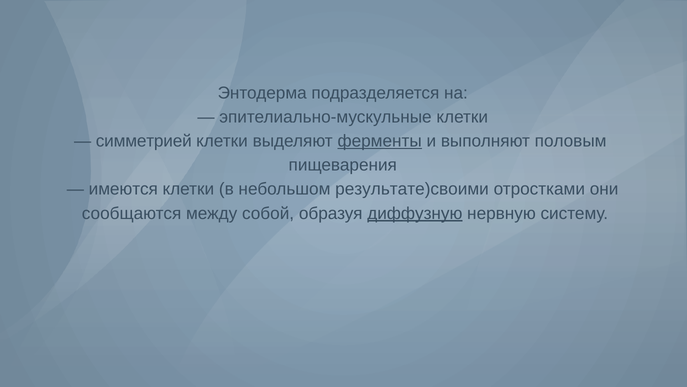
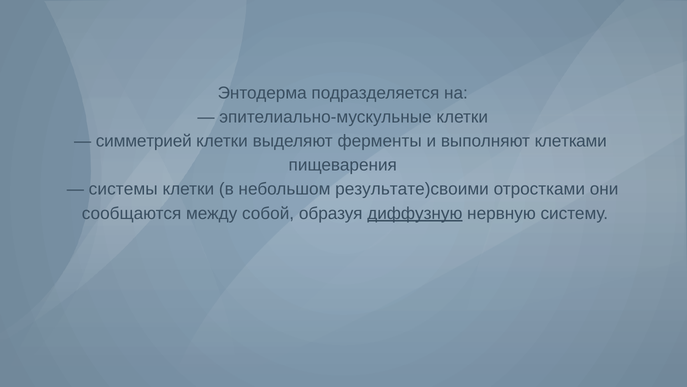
ферменты underline: present -> none (380, 141)
половым: половым -> клетками (571, 141)
имеются: имеются -> системы (123, 189)
